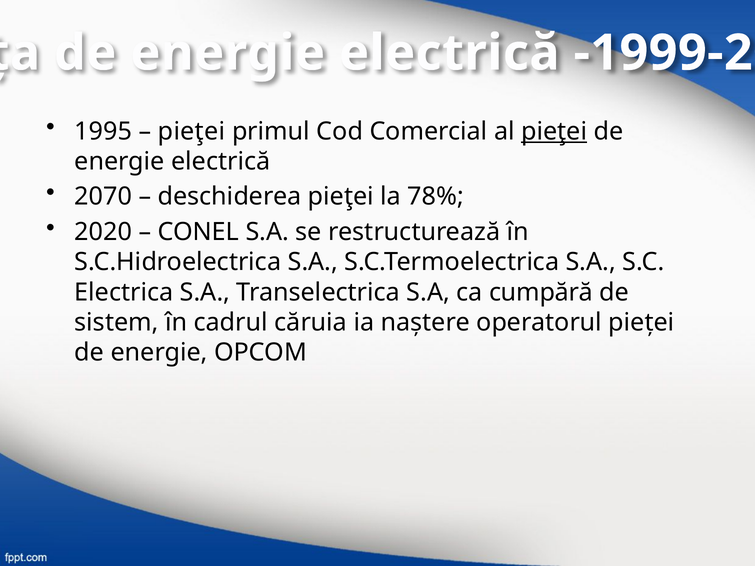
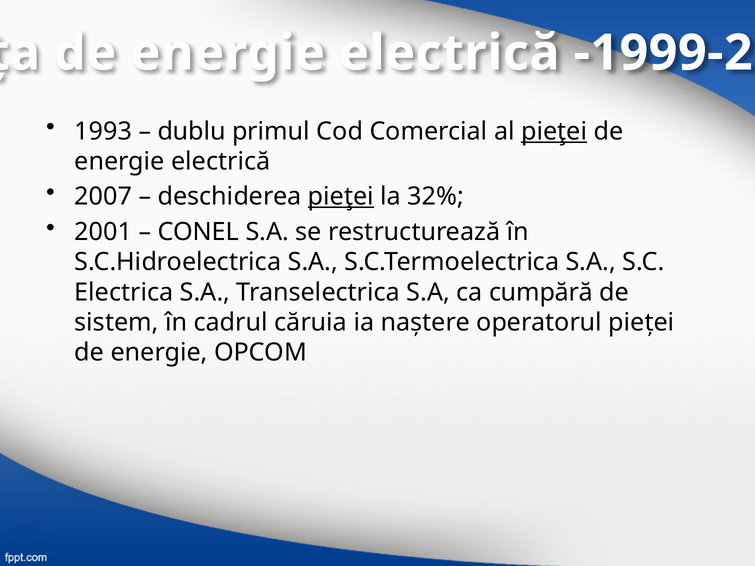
1995: 1995 -> 1993 (103, 131)
pieţei: pieţei -> dublu (192, 131)
2070: 2070 -> 2007 (103, 197)
pieţei underline: none -> present (341, 197)
78%: 78% -> 32% (436, 197)
2020: 2020 -> 2001 (103, 232)
